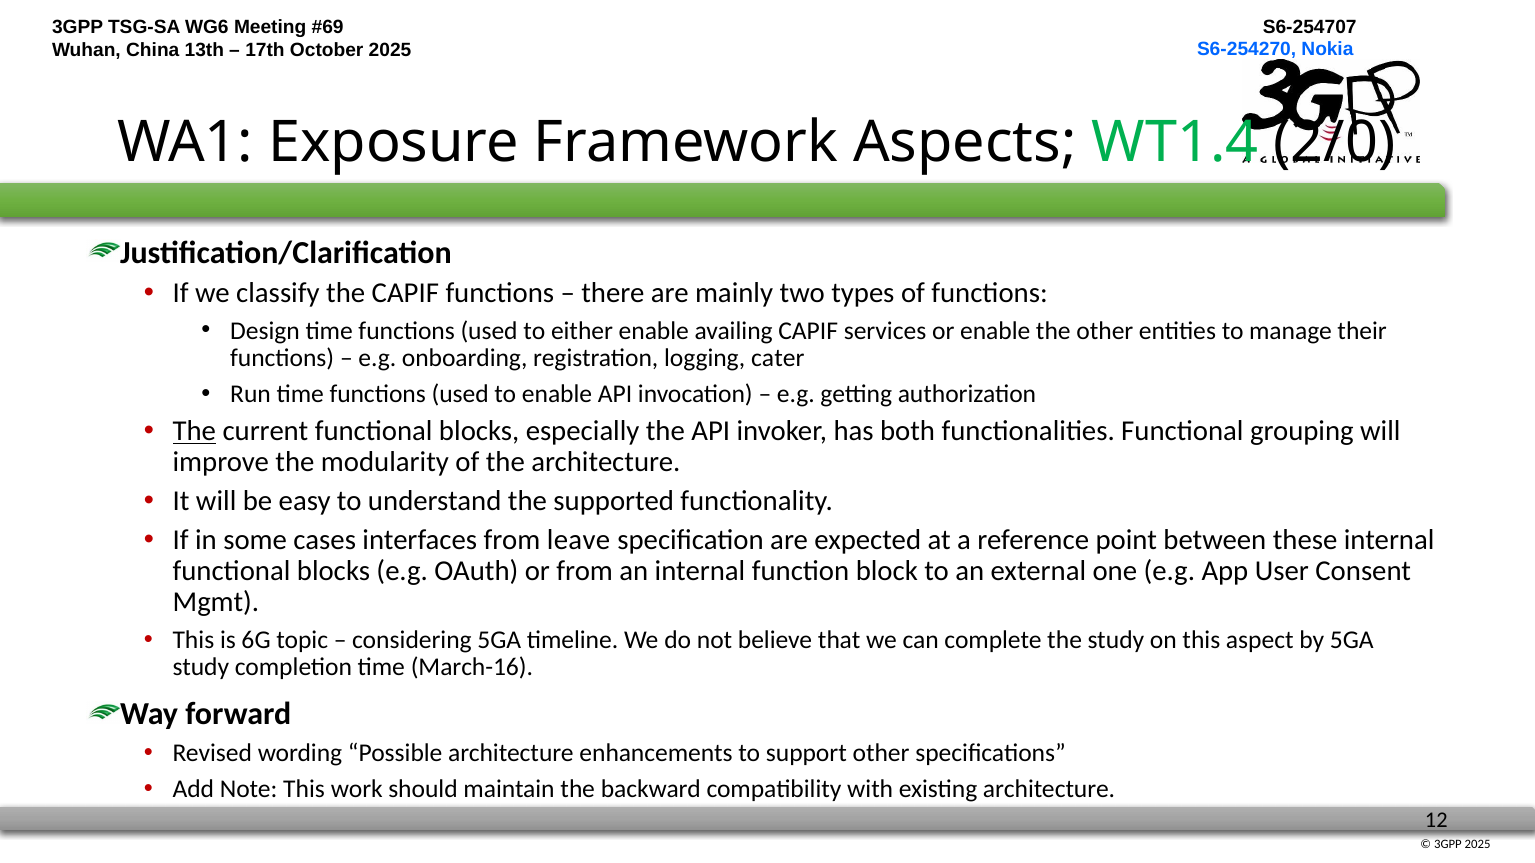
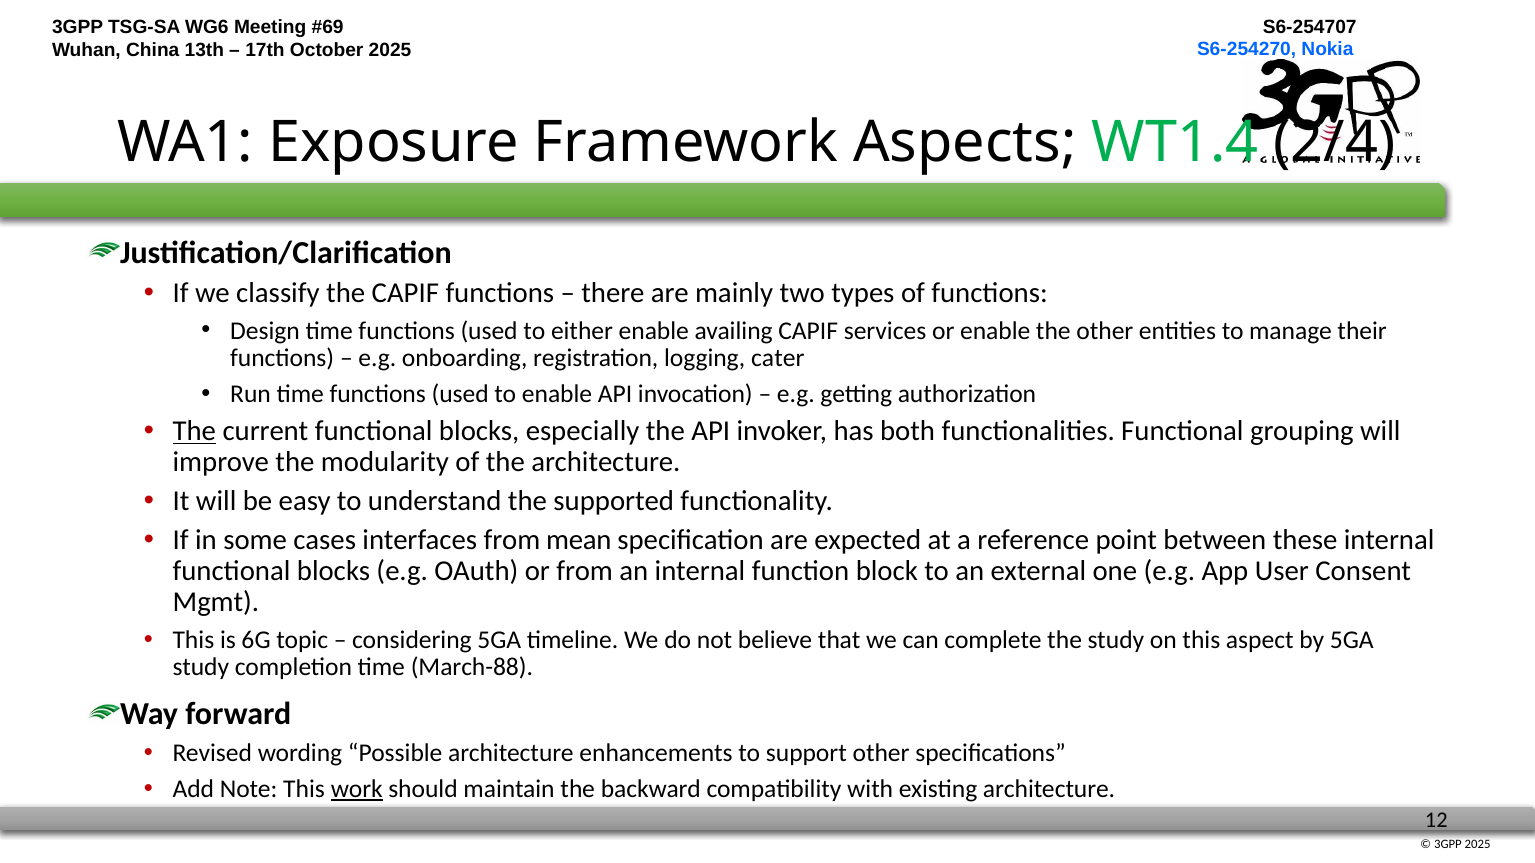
2/0: 2/0 -> 2/4 (1334, 143)
leave: leave -> mean (579, 541)
March-16: March-16 -> March-88 (472, 668)
work underline: none -> present (357, 789)
